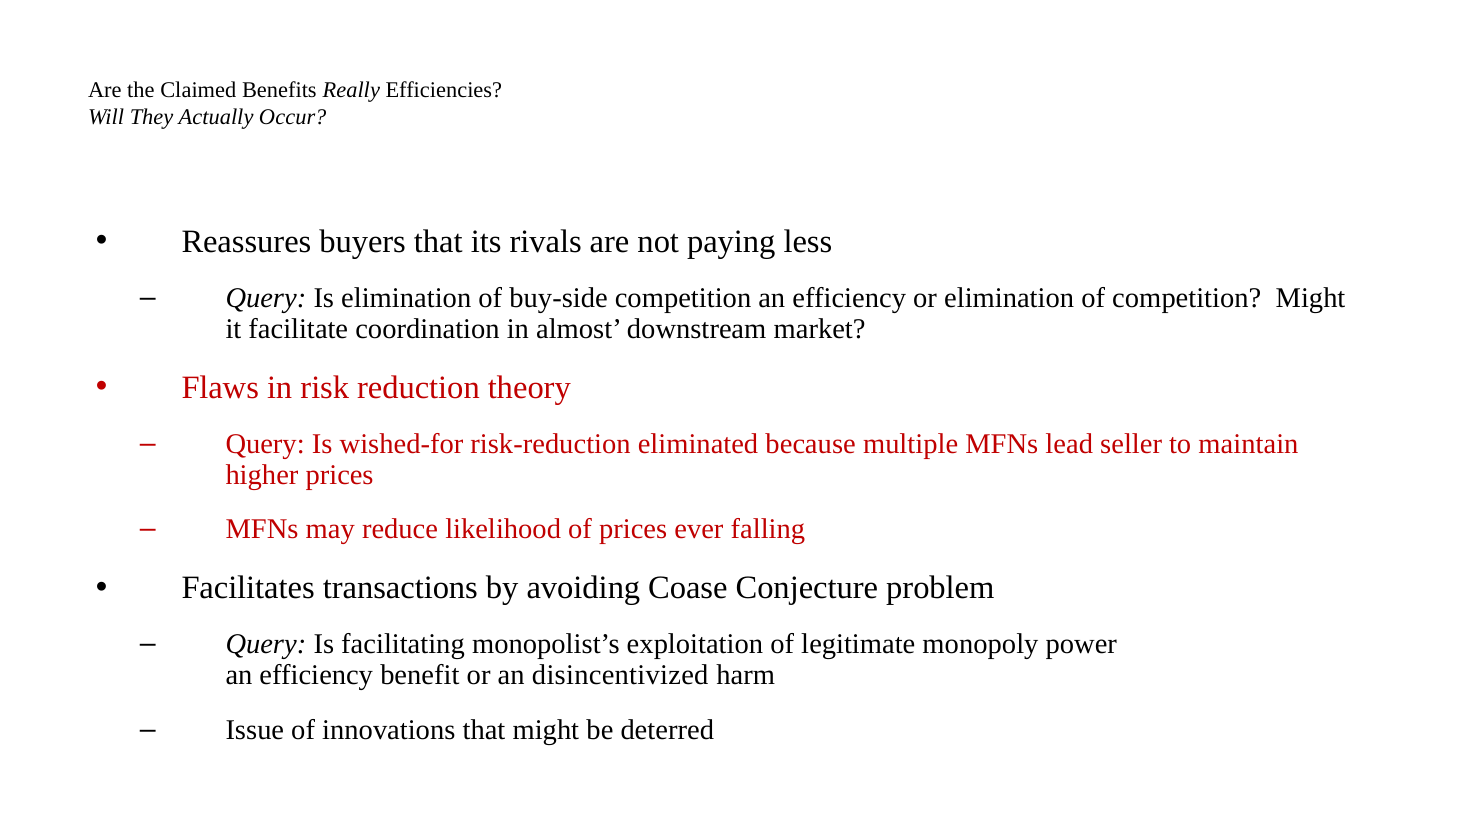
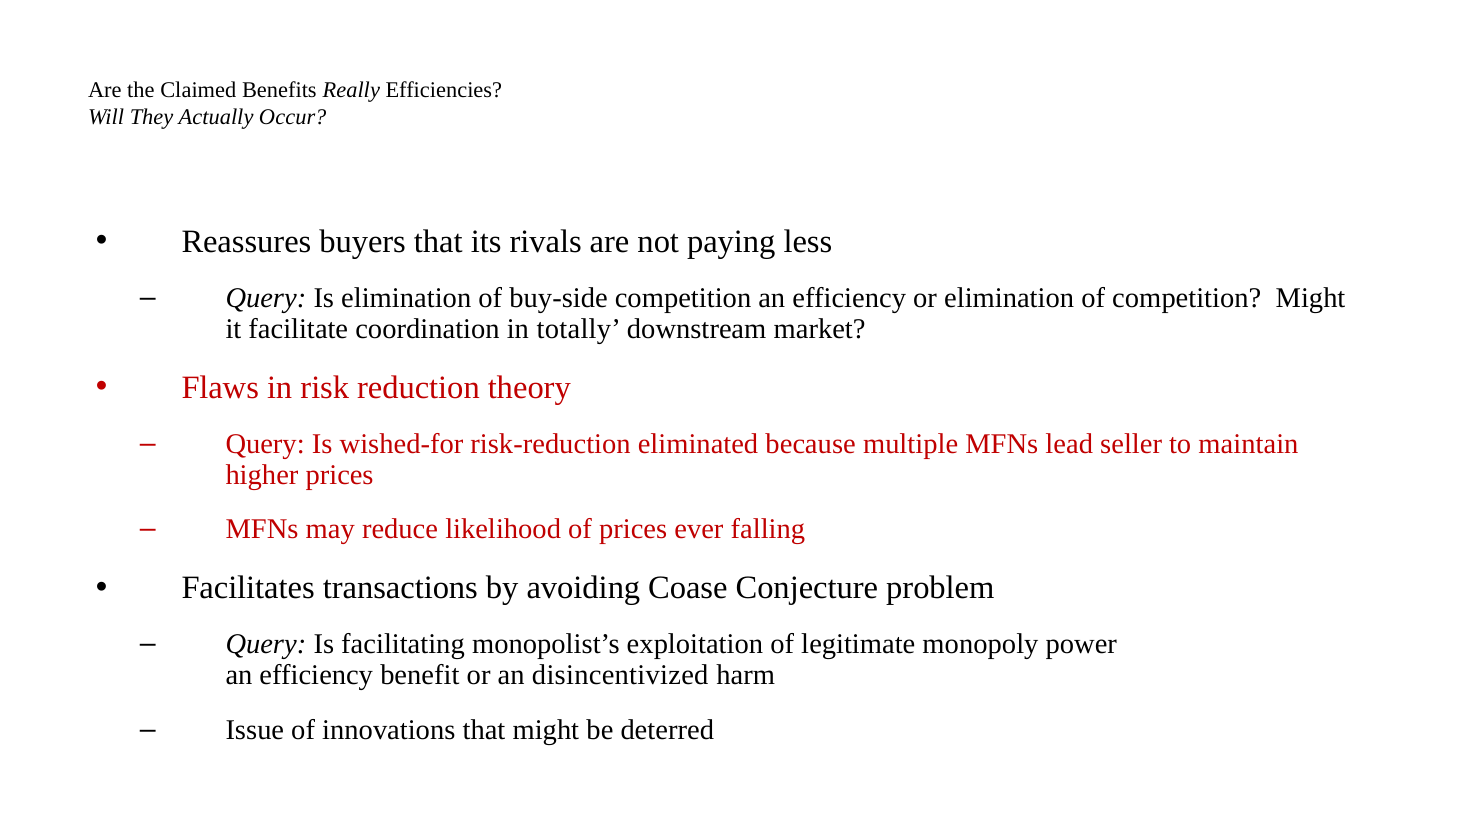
almost: almost -> totally (579, 329)
